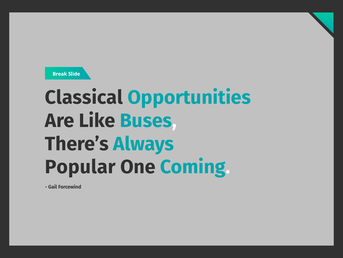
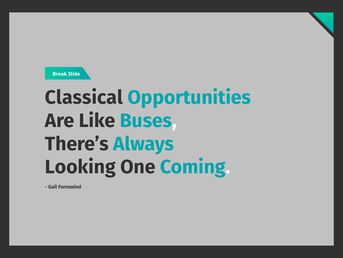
Popular: Popular -> Looking (80, 167)
